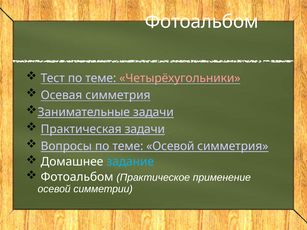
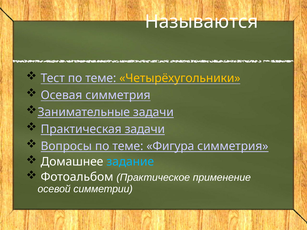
Фотоальбом: Фотоальбом -> Называются (202, 22)
Четырёхугольники colour: pink -> yellow (180, 78)
теме Осевой: Осевой -> Фигура (170, 146)
